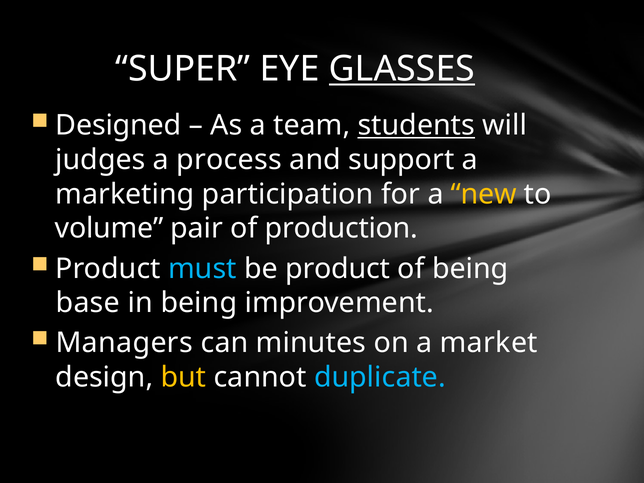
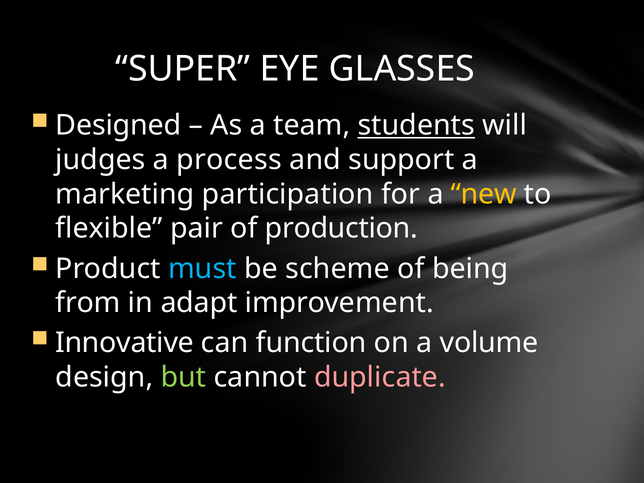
GLASSES underline: present -> none (402, 69)
volume: volume -> flexible (109, 229)
be product: product -> scheme (338, 269)
base: base -> from (88, 303)
in being: being -> adapt (199, 303)
Managers: Managers -> Innovative (125, 343)
minutes: minutes -> function (311, 343)
market: market -> volume (489, 343)
but colour: yellow -> light green (183, 377)
duplicate colour: light blue -> pink (380, 377)
